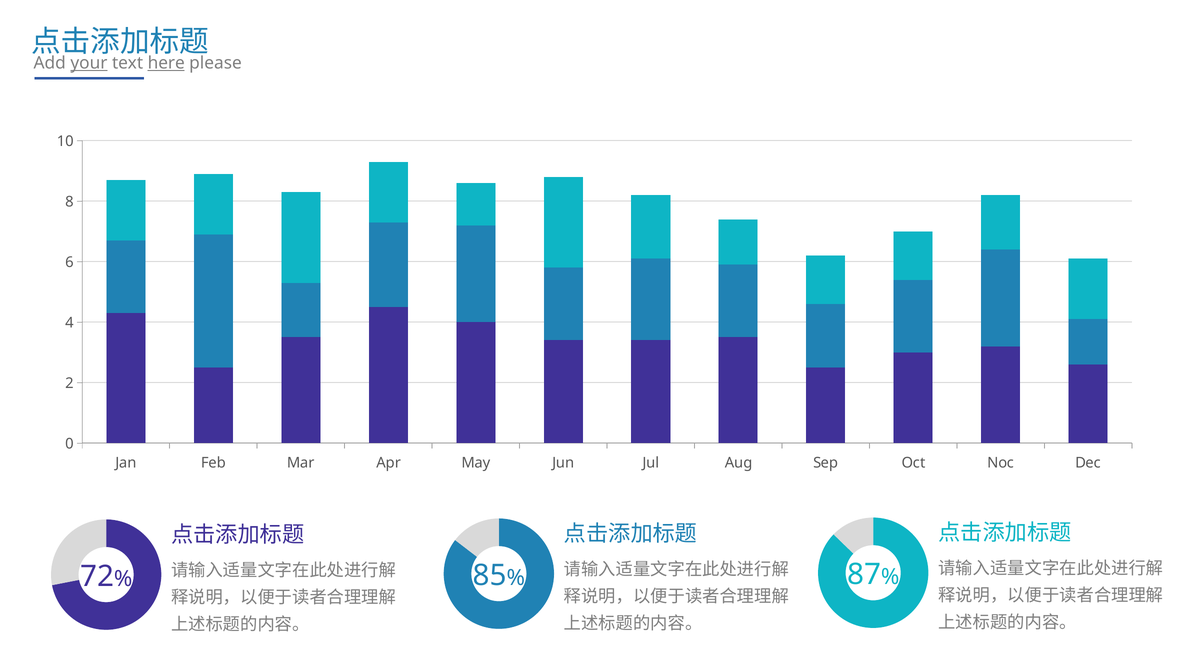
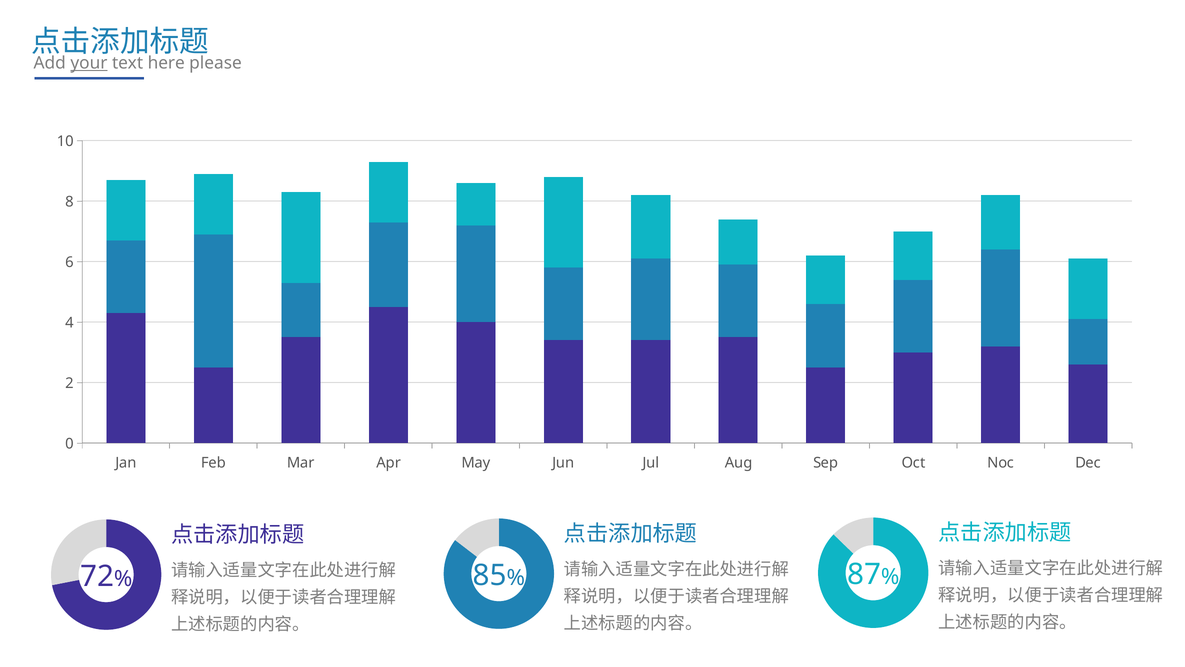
here underline: present -> none (166, 63)
